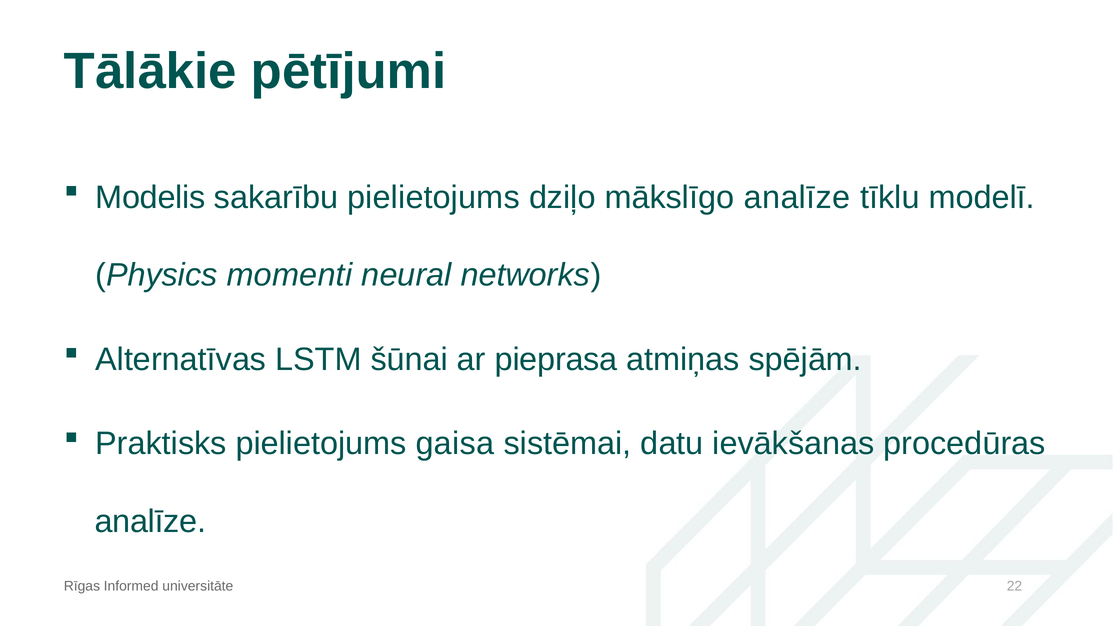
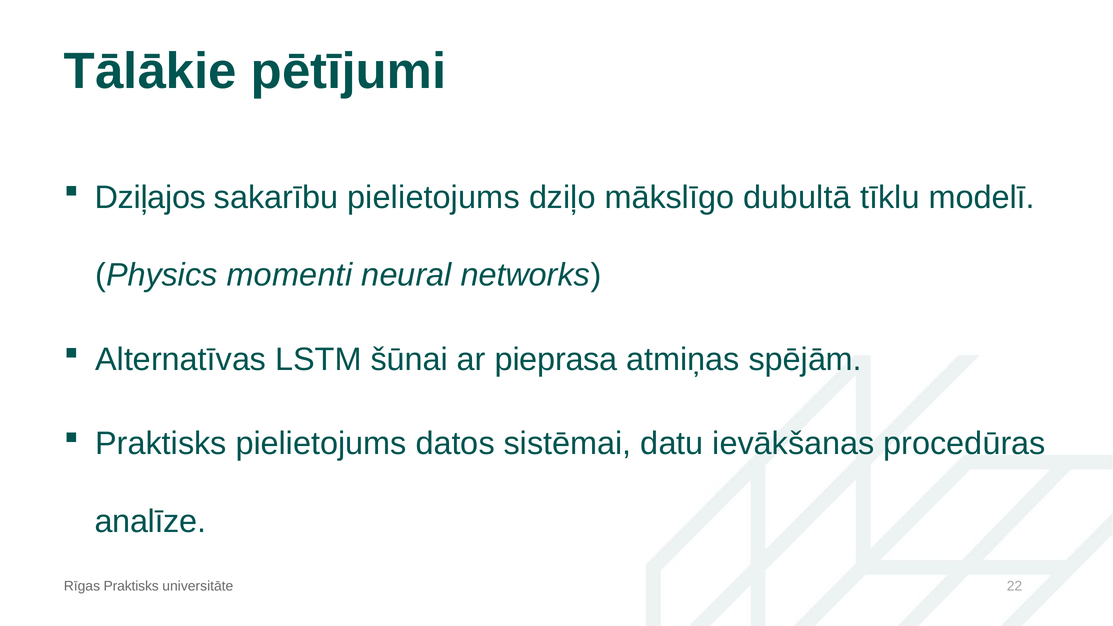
Modelis: Modelis -> Dziļajos (150, 197)
mākslīgo analīze: analīze -> dubultā (797, 197)
gaisa: gaisa -> datos (455, 444)
Rīgas Informed: Informed -> Praktisks (131, 586)
